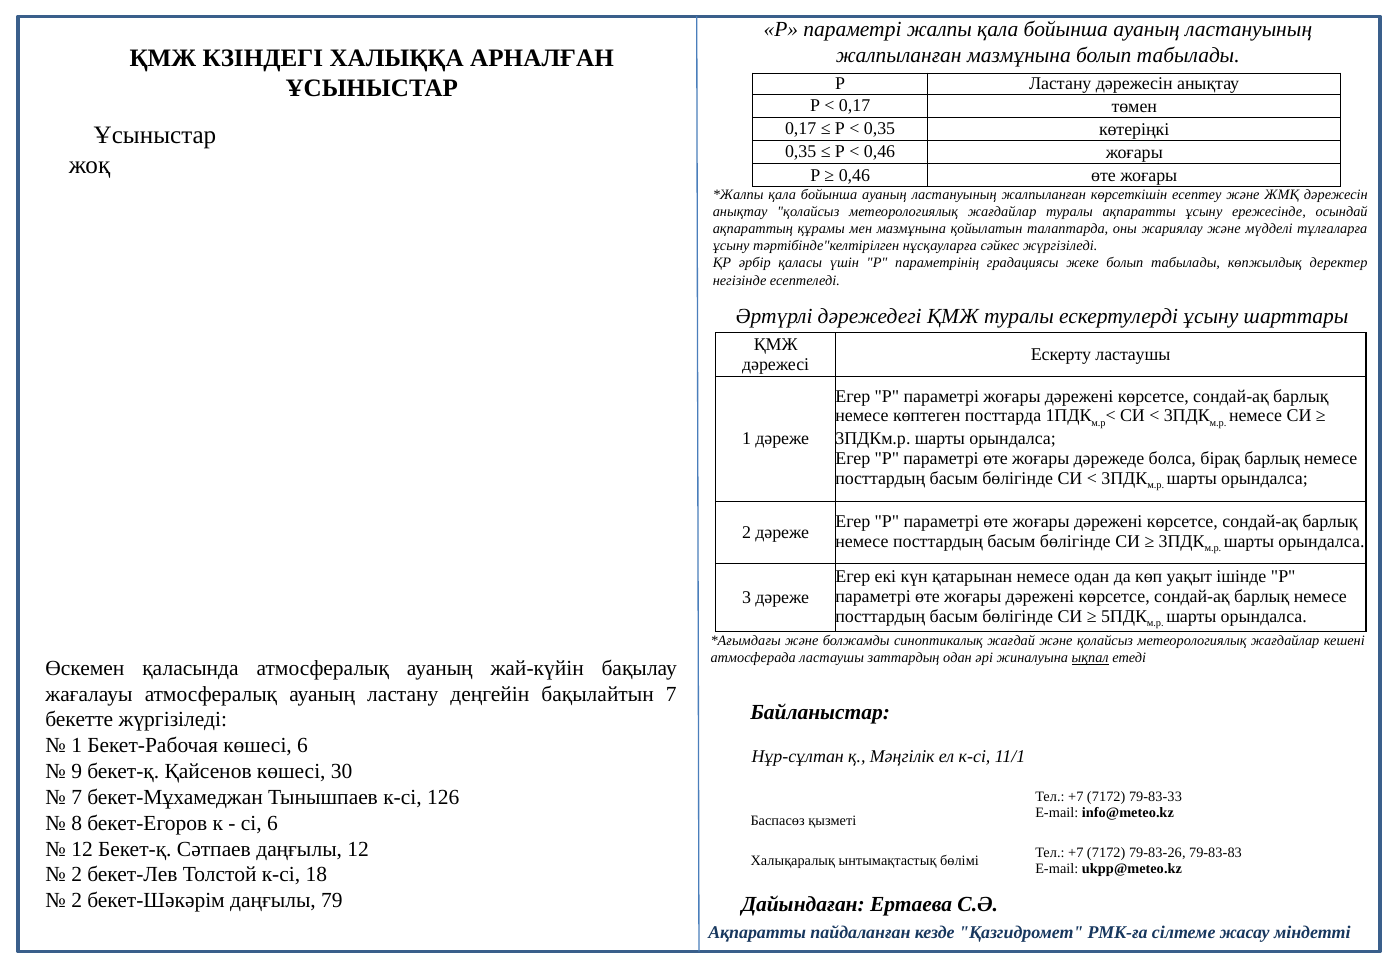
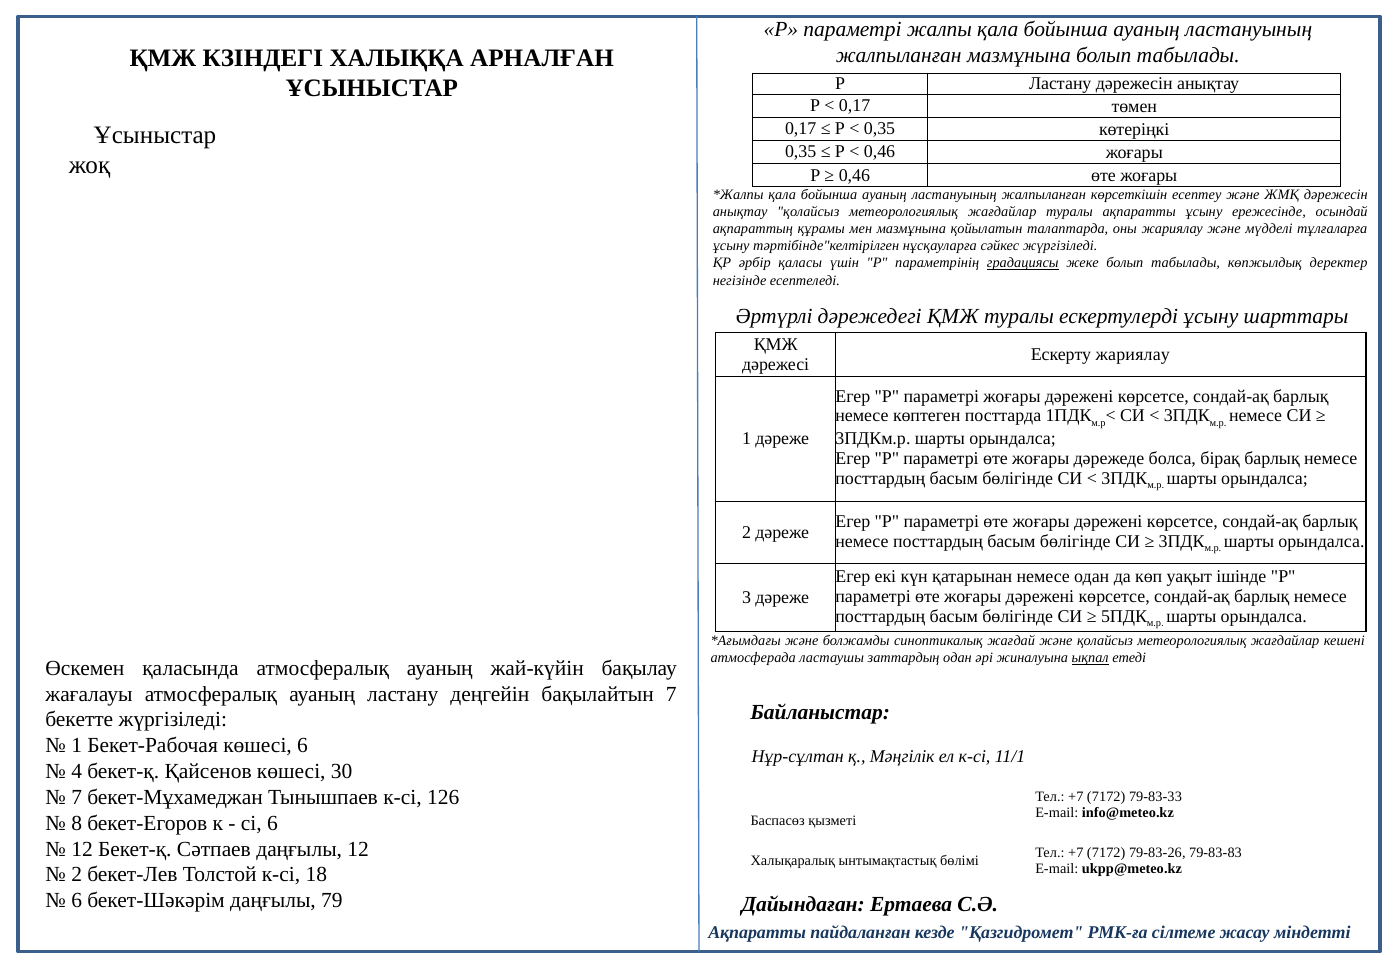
градациясы underline: none -> present (1023, 263)
Ескерту ластаушы: ластаушы -> жариялау (1133, 354)
9: 9 -> 4 (77, 771)
2: 2 -> 6 (77, 900)
